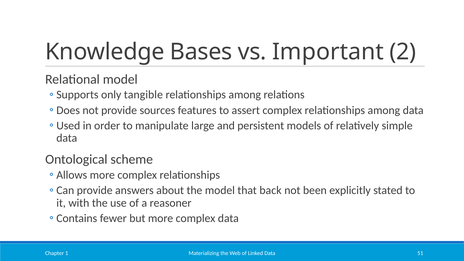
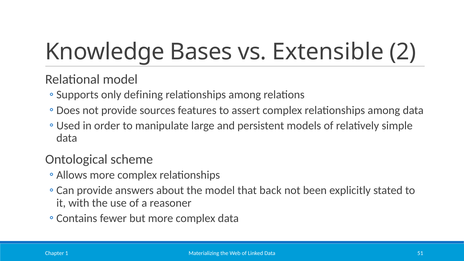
Important: Important -> Extensible (328, 52)
tangible: tangible -> defining (143, 95)
